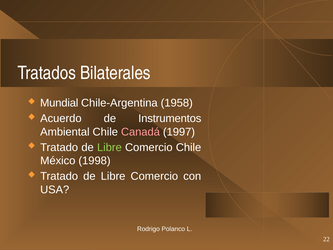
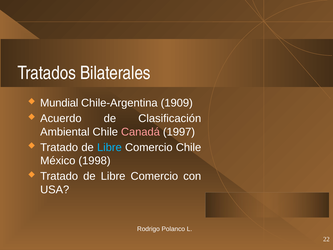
1958: 1958 -> 1909 (177, 103)
Instrumentos: Instrumentos -> Clasificación (170, 118)
Libre colour: light green -> light blue (109, 147)
